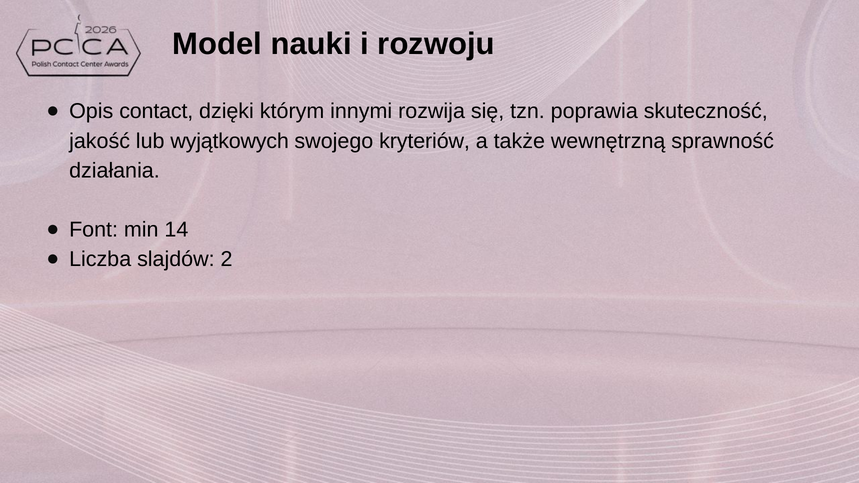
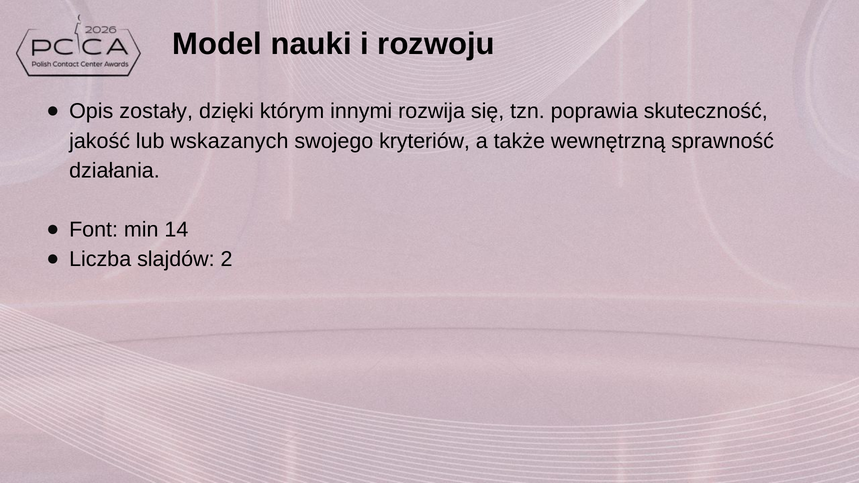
contact: contact -> zostały (156, 111)
wyjątkowych: wyjątkowych -> wskazanych (229, 141)
